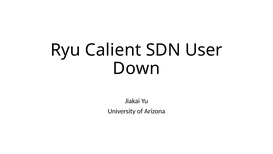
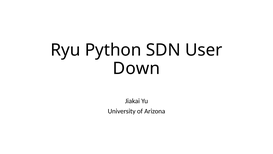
Calient: Calient -> Python (113, 50)
